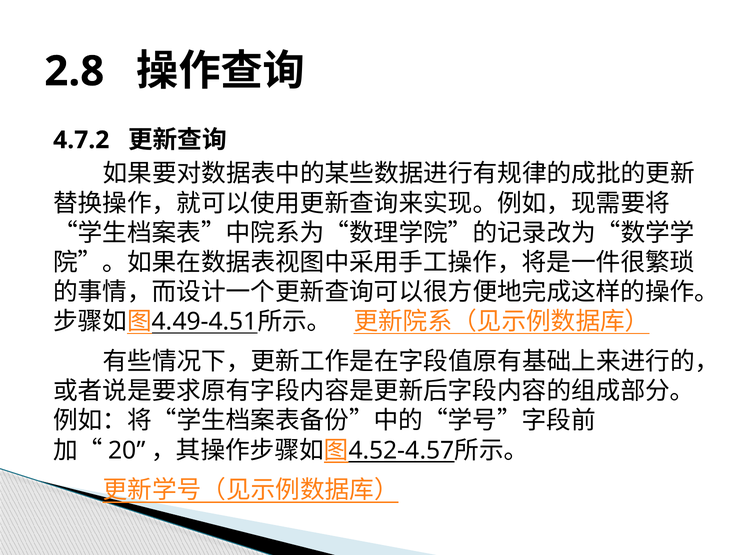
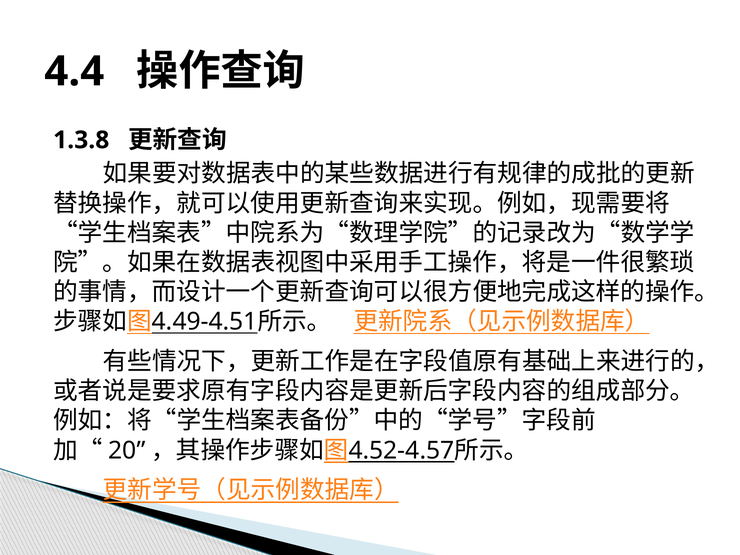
2.8: 2.8 -> 4.4 (74, 71)
4.7.2: 4.7.2 -> 1.3.8 (81, 140)
